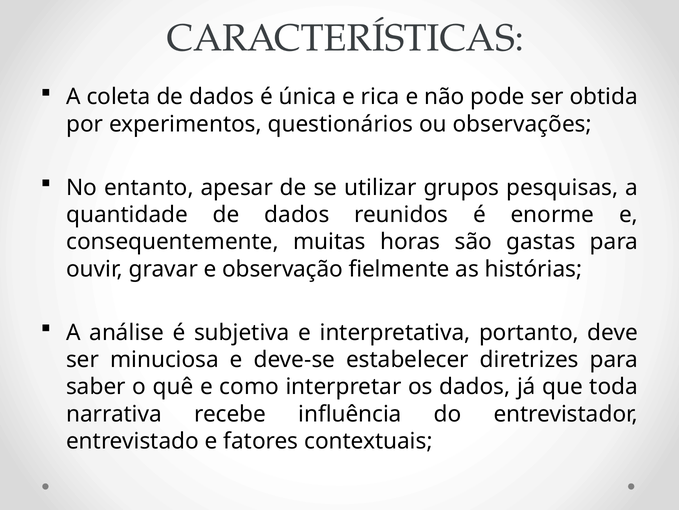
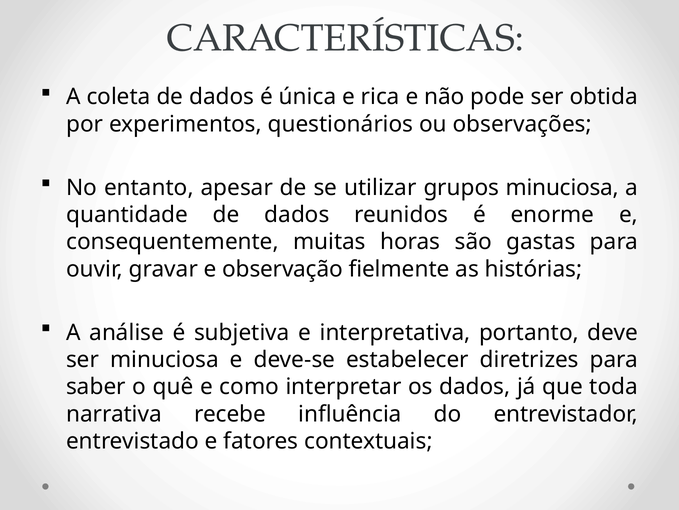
grupos pesquisas: pesquisas -> minuciosa (562, 187)
